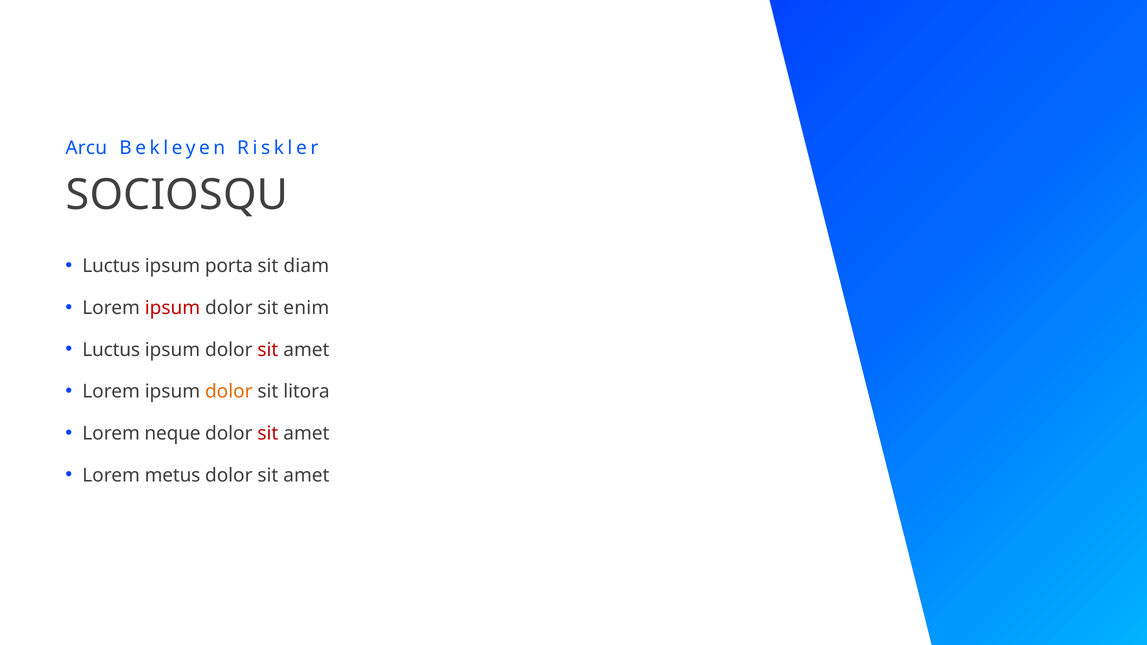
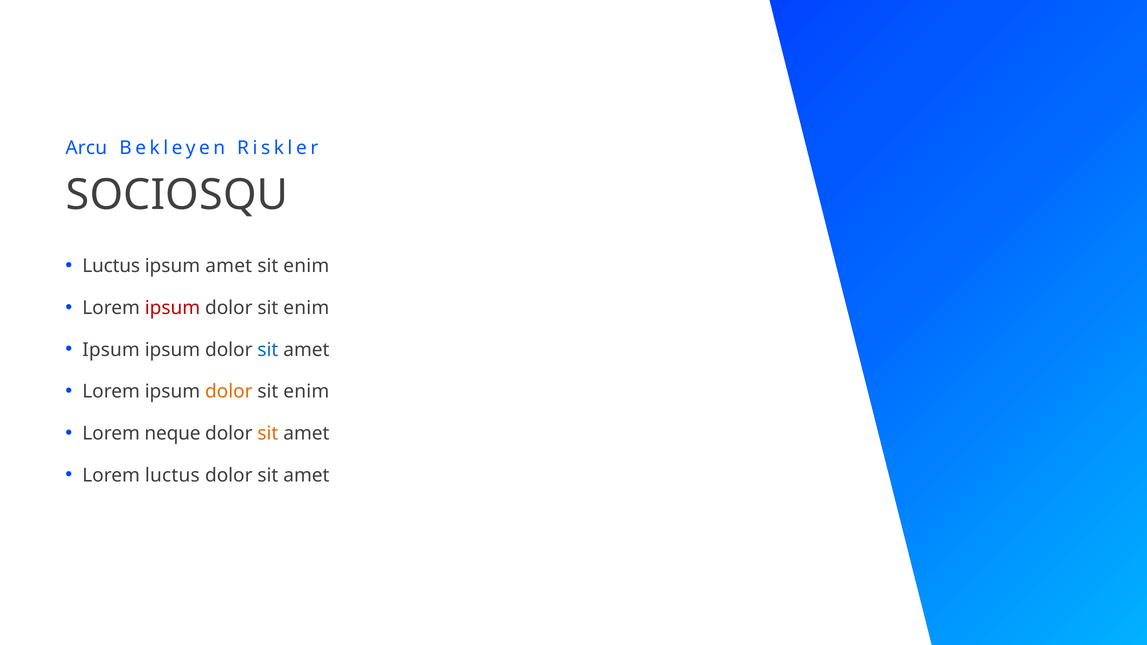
ipsum porta: porta -> amet (229, 266)
diam: diam -> enim (306, 266)
Luctus: Luctus -> Ipsum (111, 350)
sit colour: red -> blue (268, 350)
litora: litora -> enim (306, 392)
sit colour: red -> orange (268, 434)
Lorem metus: metus -> luctus (172, 475)
